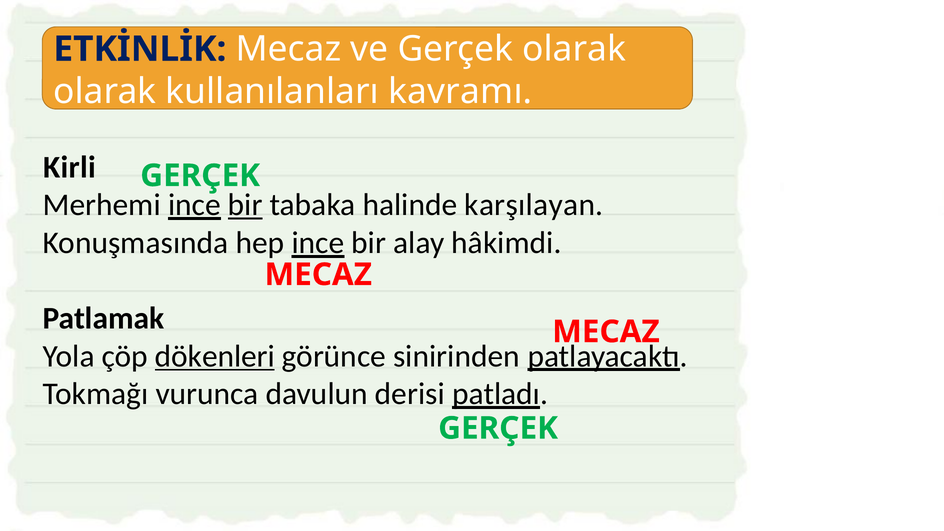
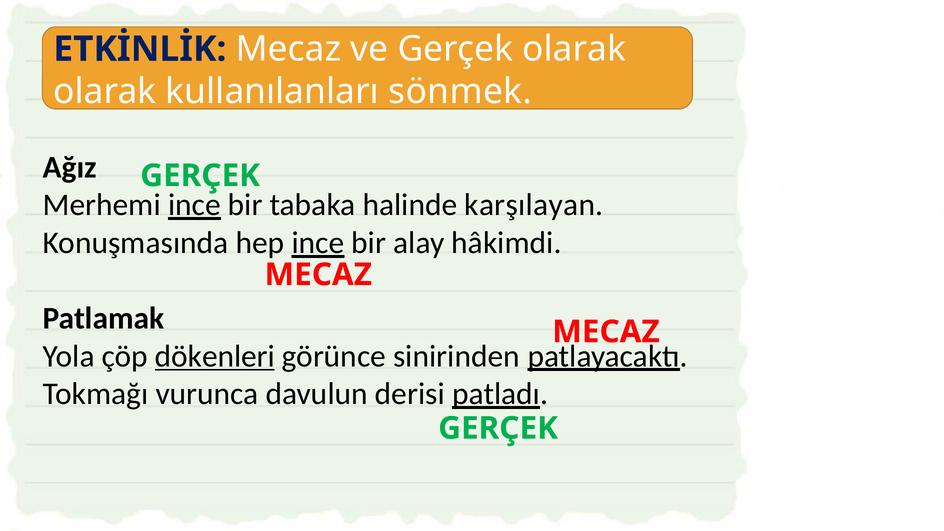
kavramı: kavramı -> sönmek (460, 92)
Kirli: Kirli -> Ağız (70, 167)
bir underline: present -> none (245, 205)
